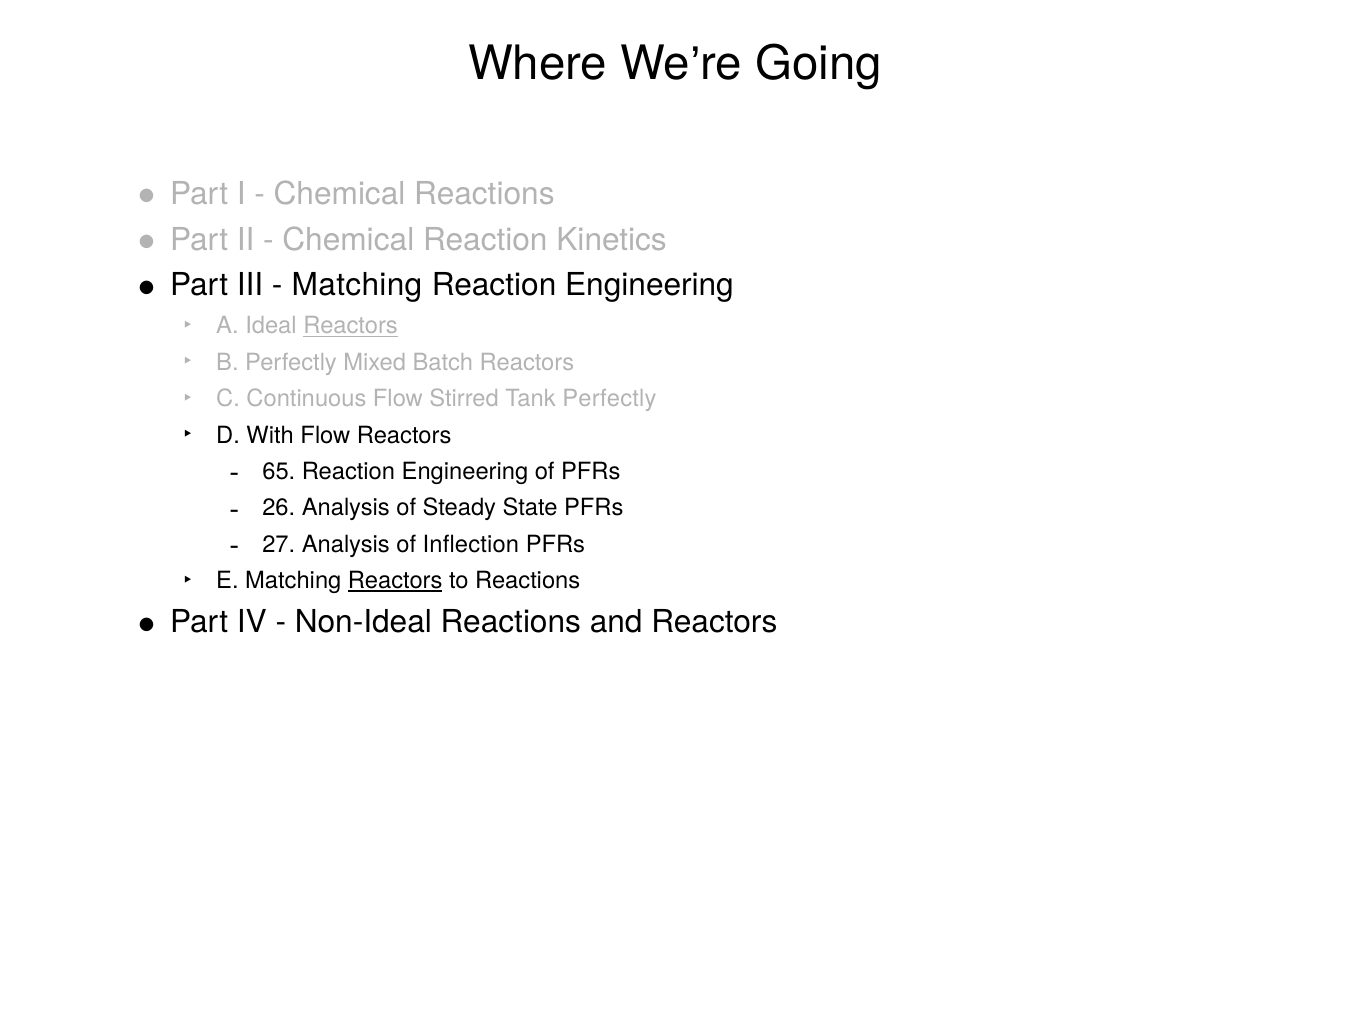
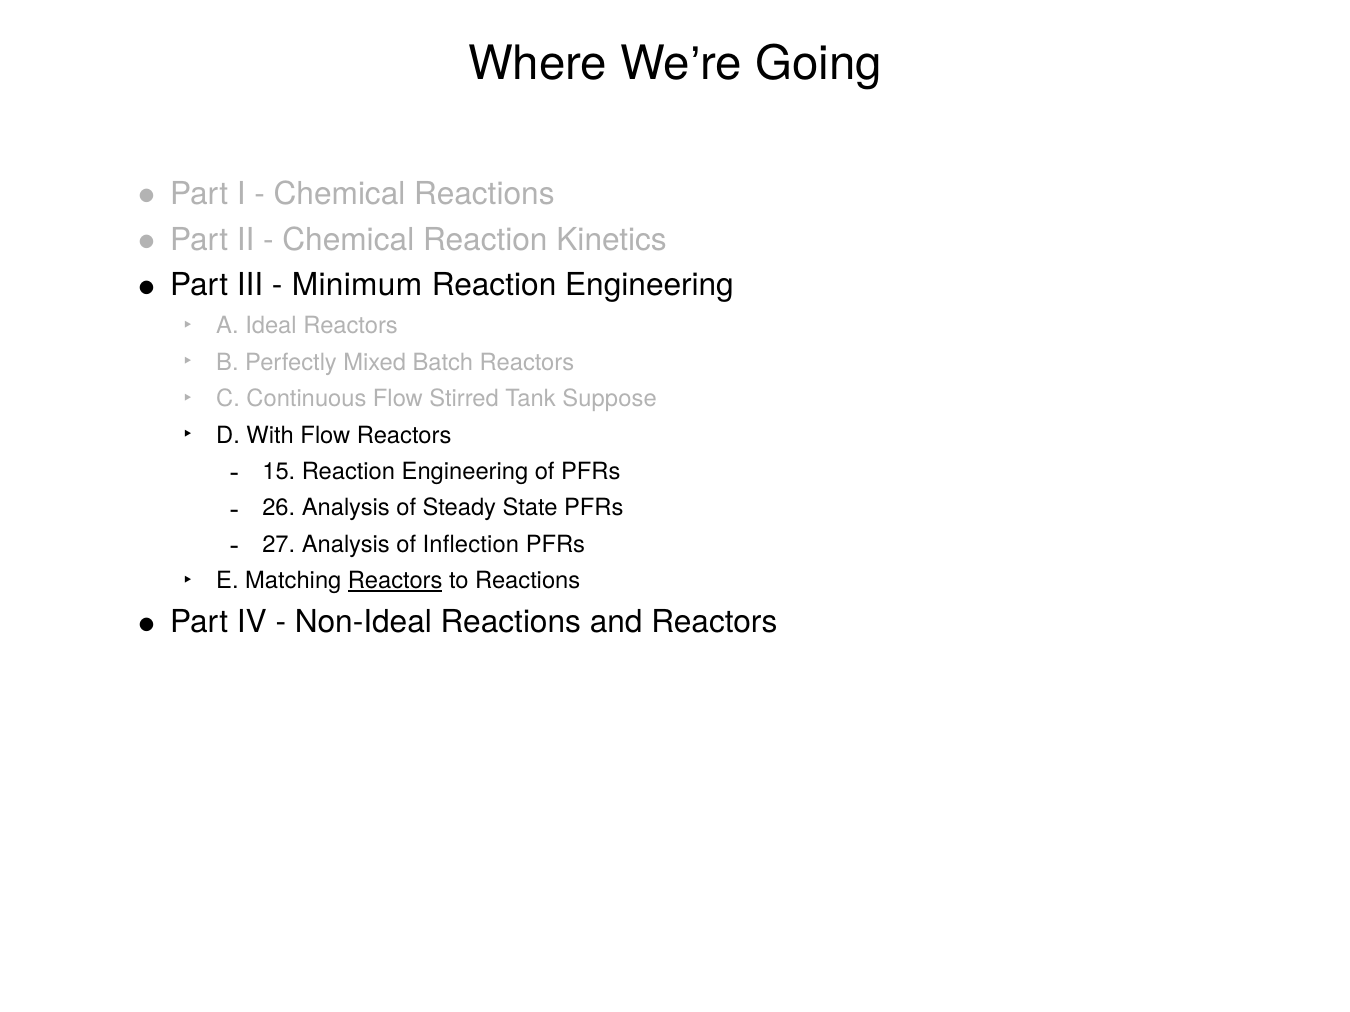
Matching: Matching -> Minimum (357, 286)
Reactors underline: present -> none (350, 326)
Tank Perfectly: Perfectly -> Suppose (610, 399)
65: 65 -> 15 (279, 472)
